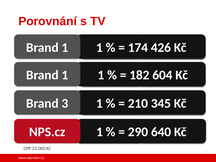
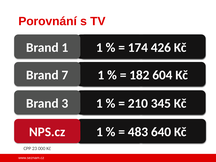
1: 1 -> 7 (65, 75)
290: 290 -> 483 (138, 132)
